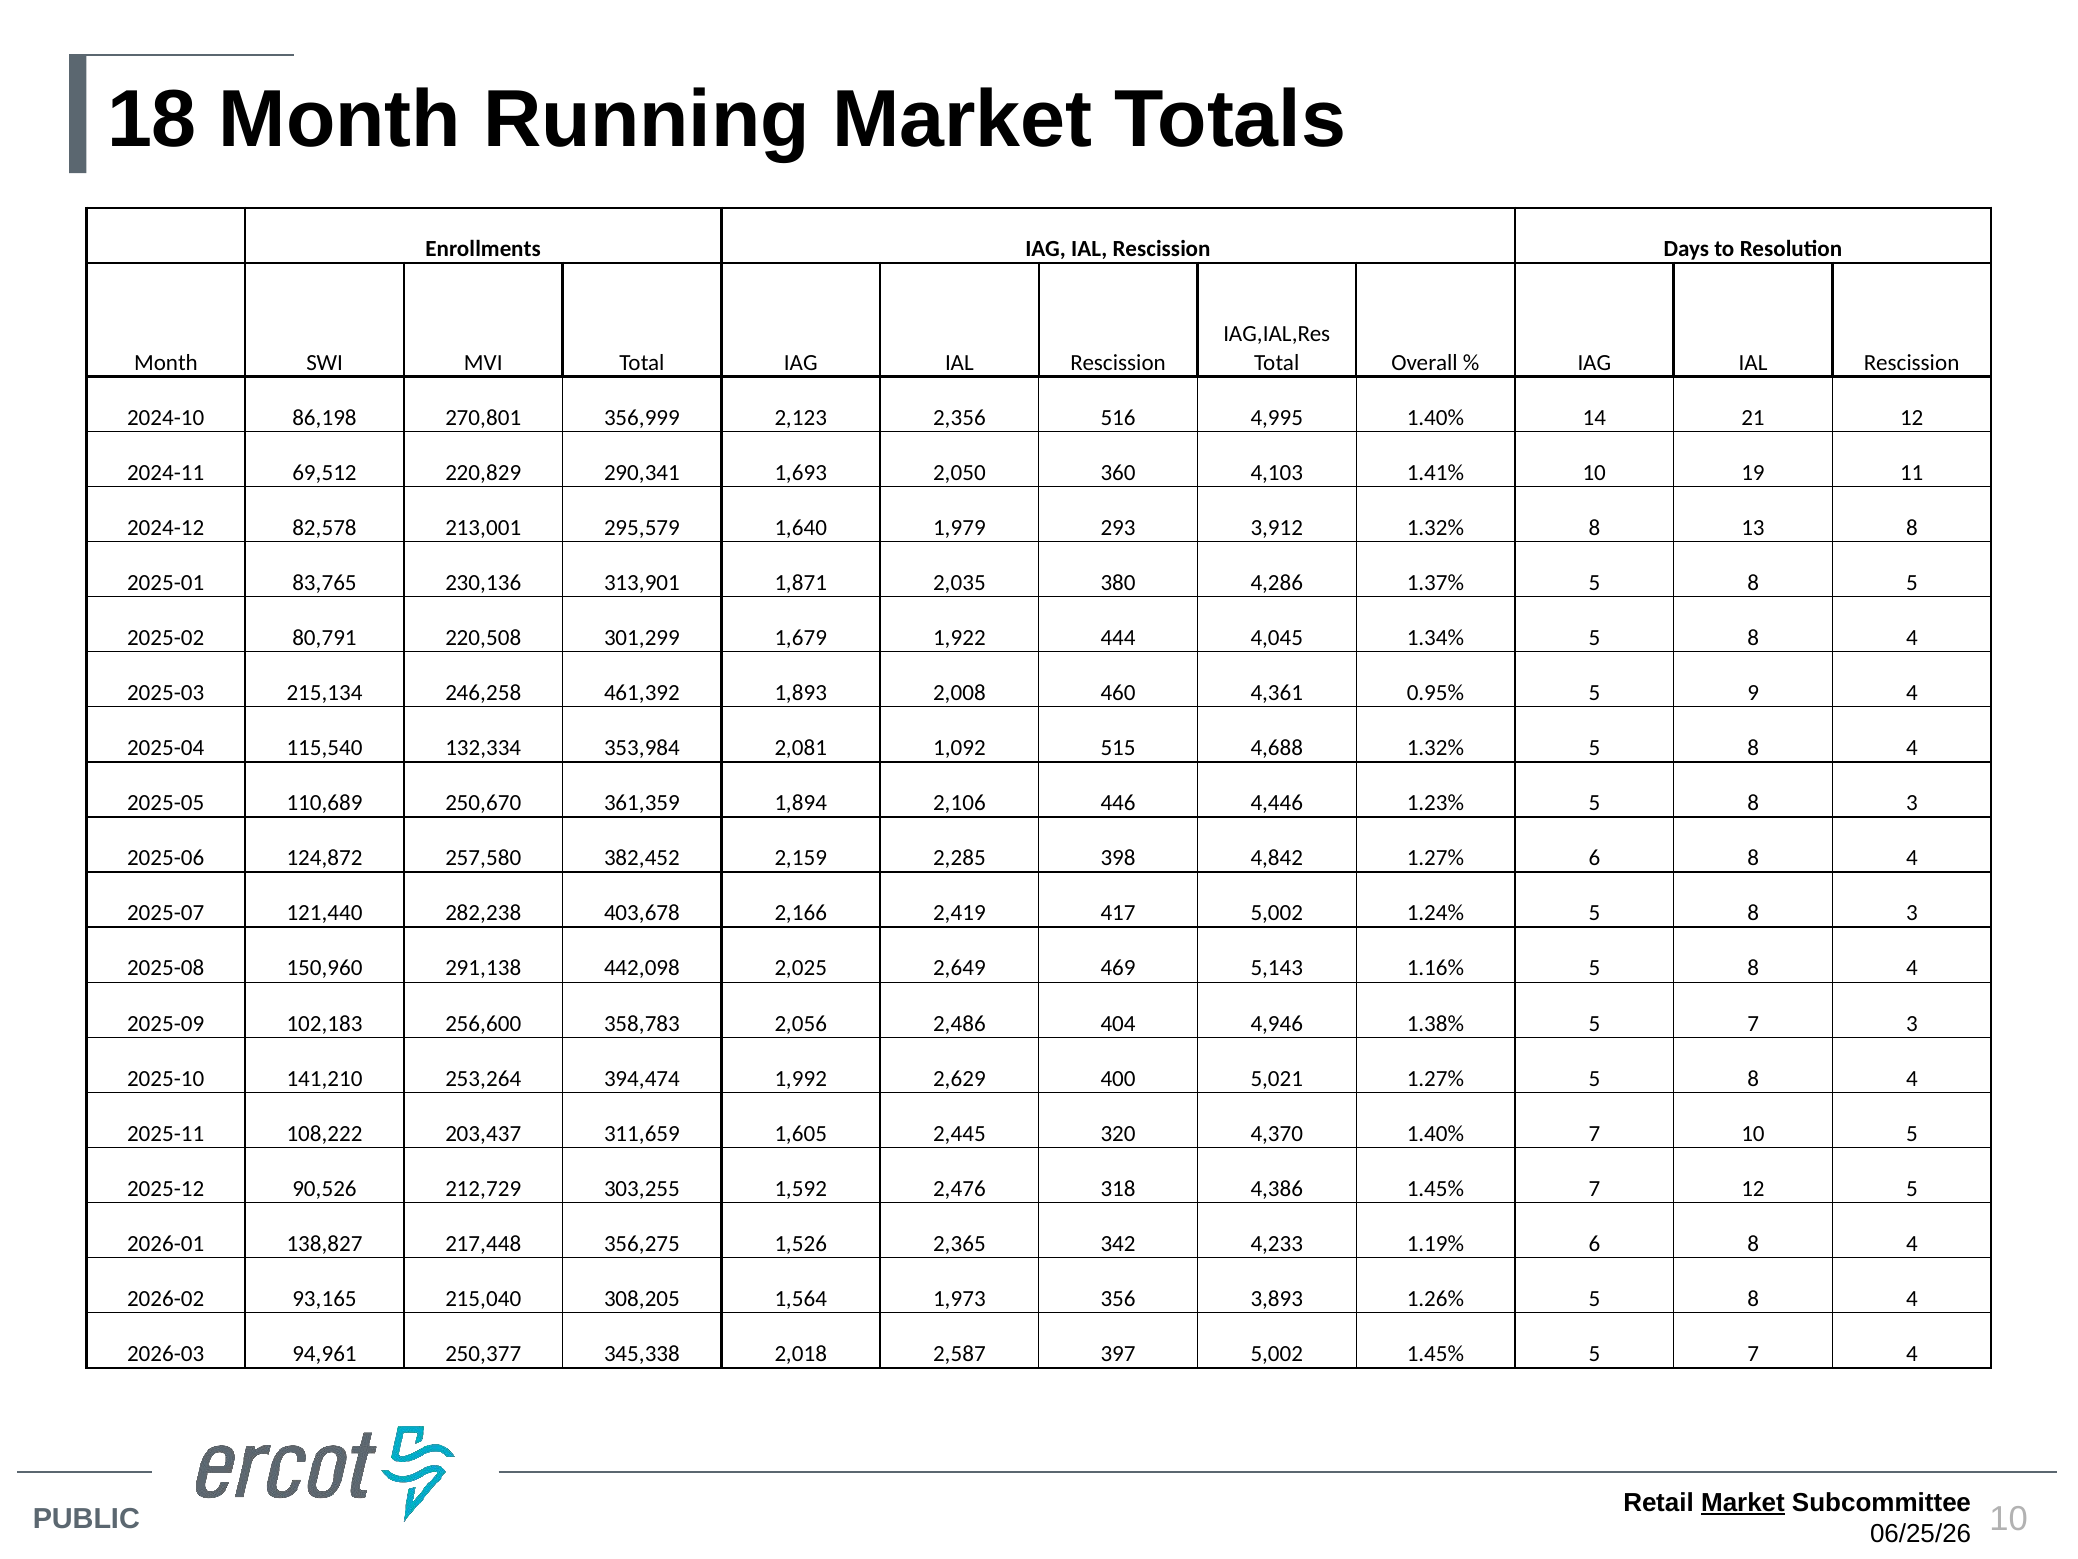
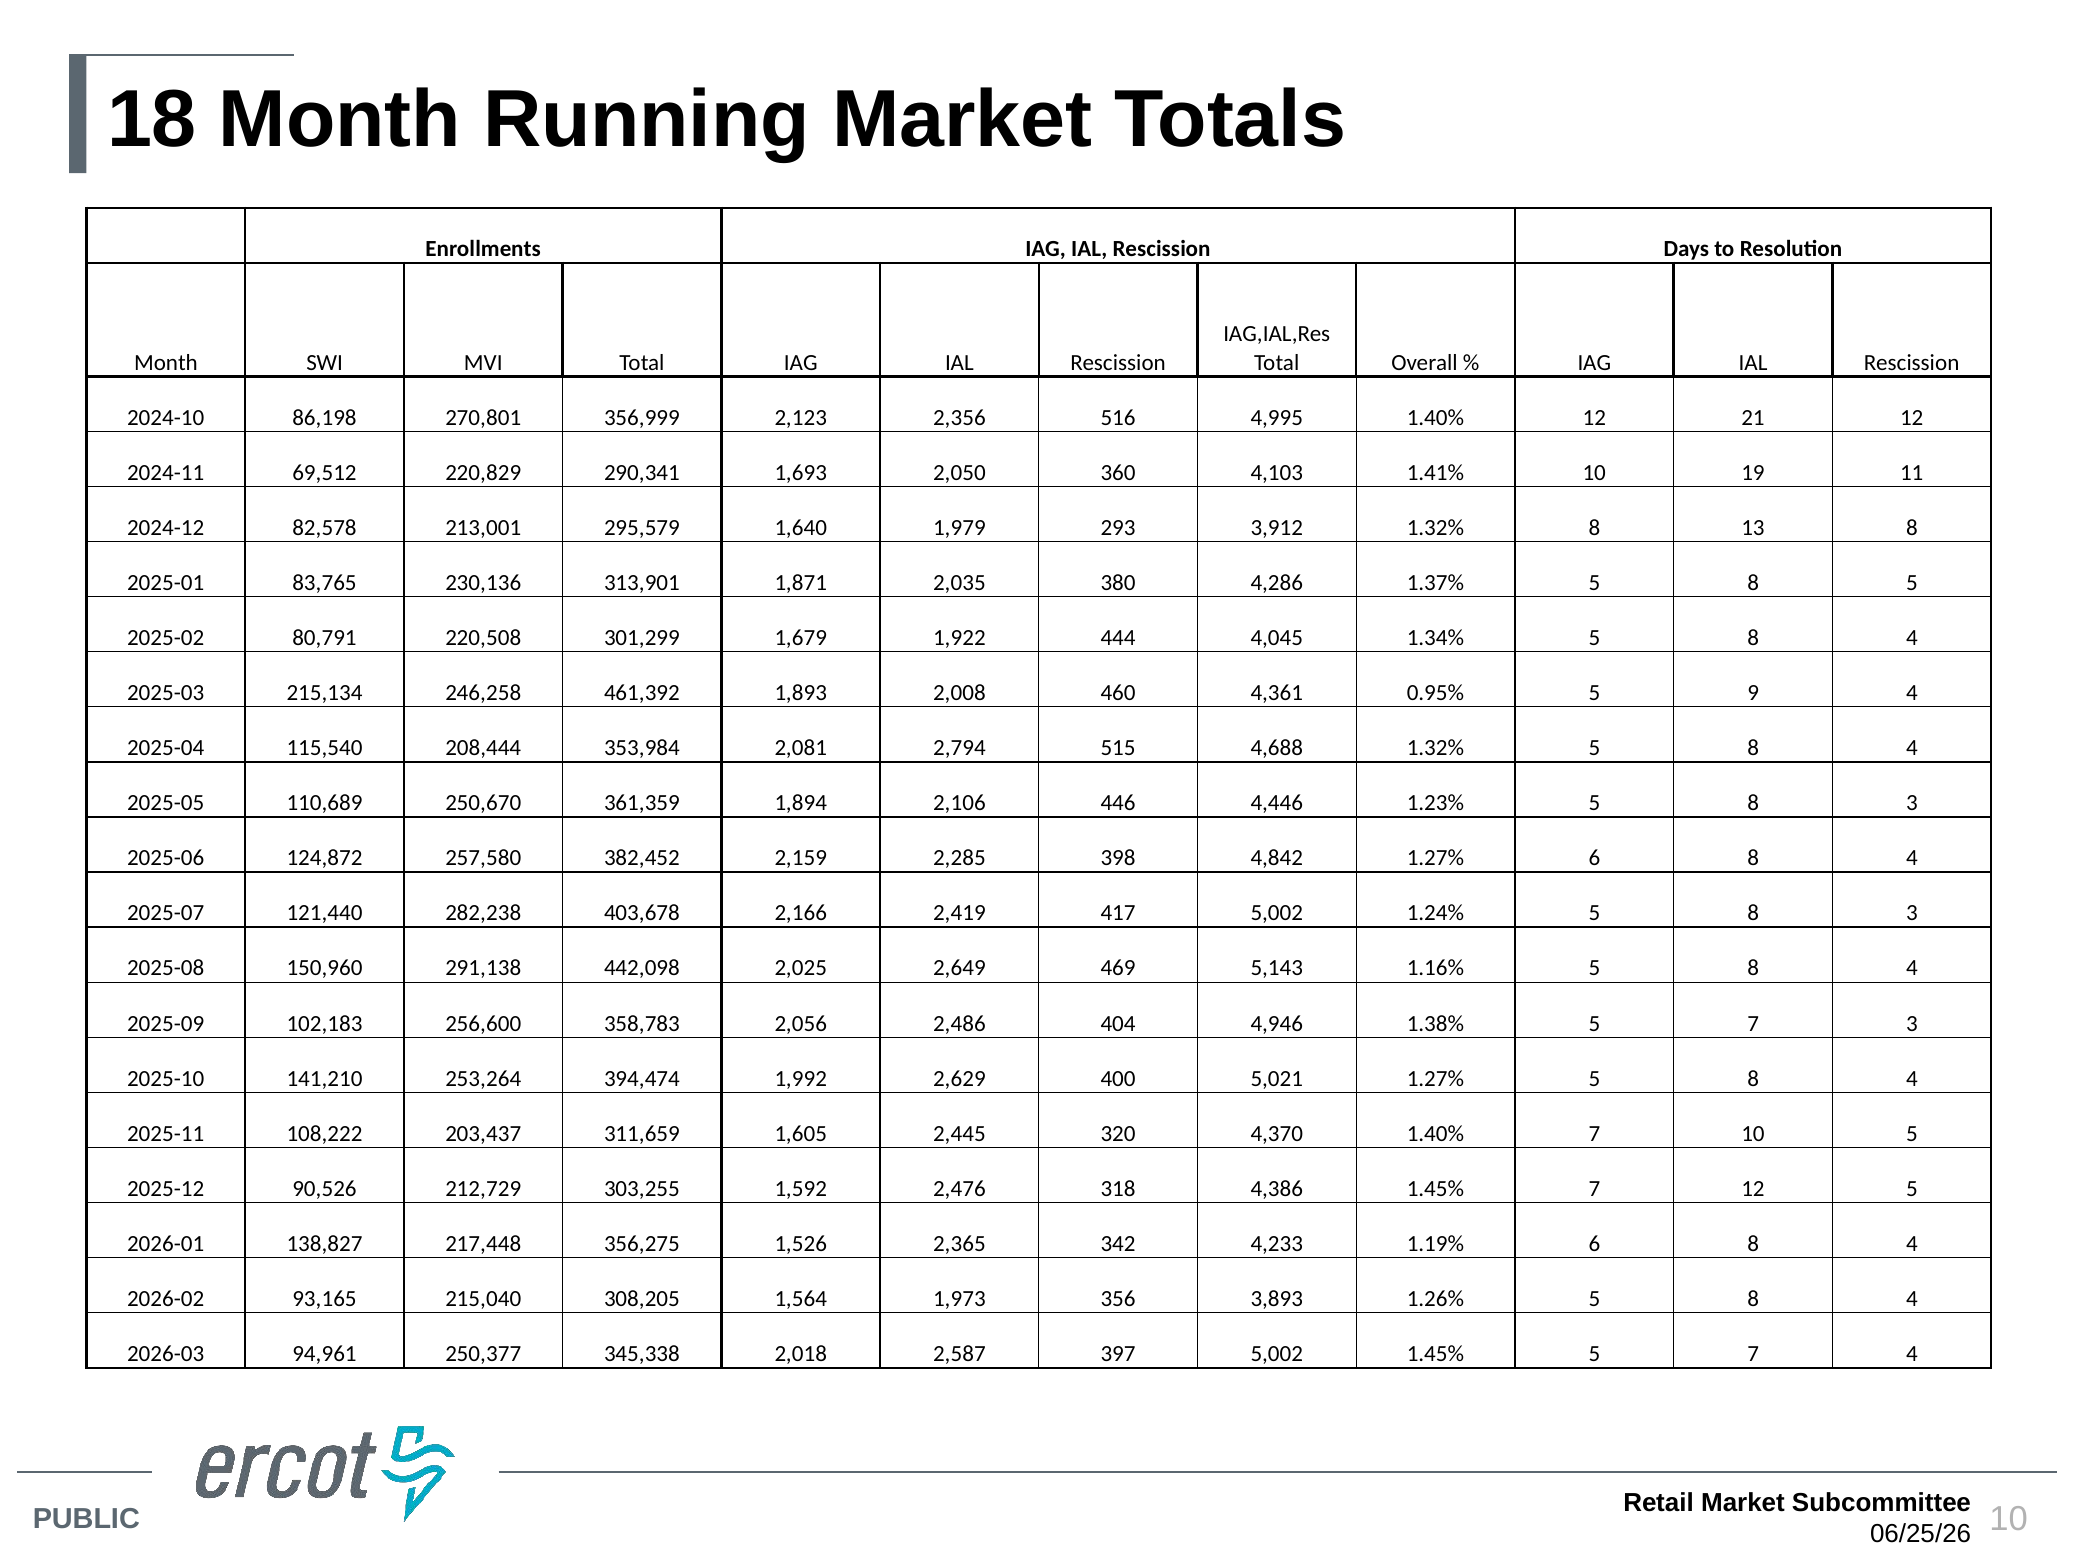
1.40% 14: 14 -> 12 (1594, 417)
132,334: 132,334 -> 208,444 (483, 748)
1,092: 1,092 -> 2,794 (959, 748)
Market underline: present -> none (1743, 1502)
